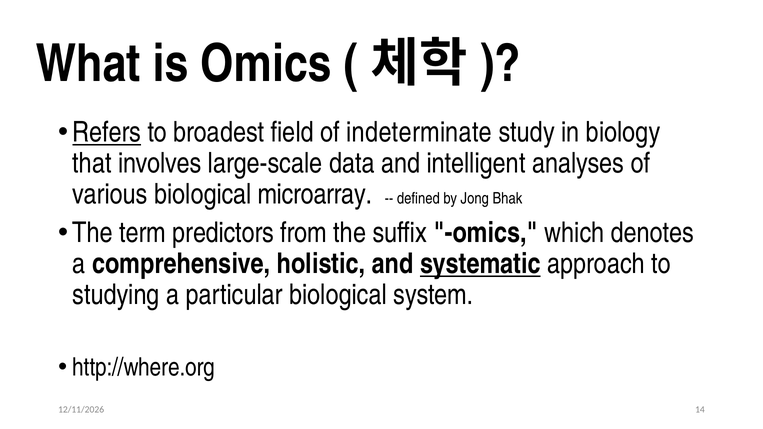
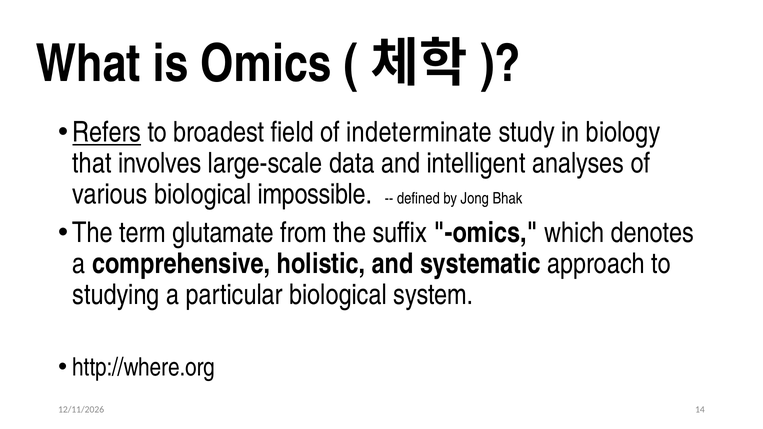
microarray: microarray -> impossible (315, 194)
predictors: predictors -> glutamate (223, 233)
systematic underline: present -> none (480, 264)
